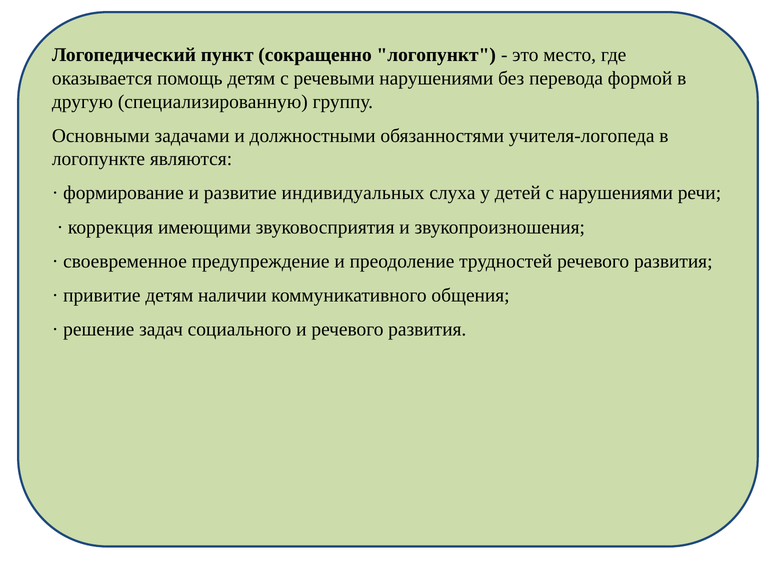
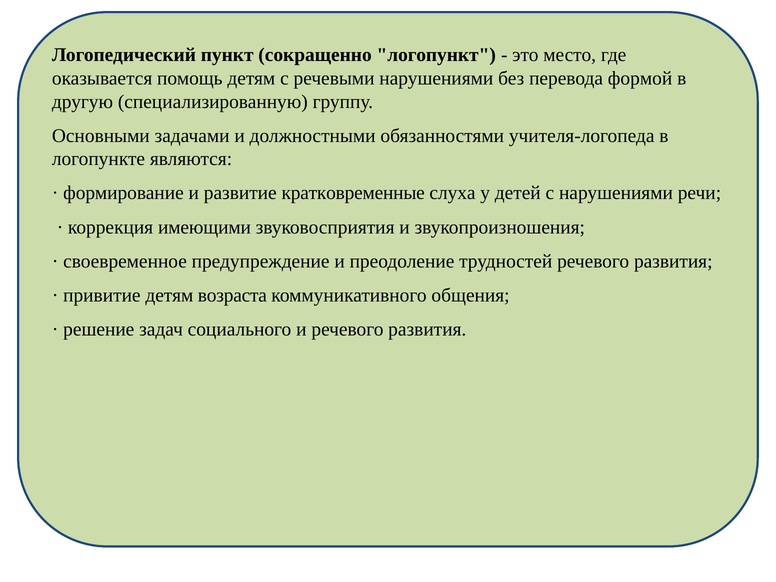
индивидуальных: индивидуальных -> кратковременные (353, 193)
наличии: наличии -> возраста (232, 295)
